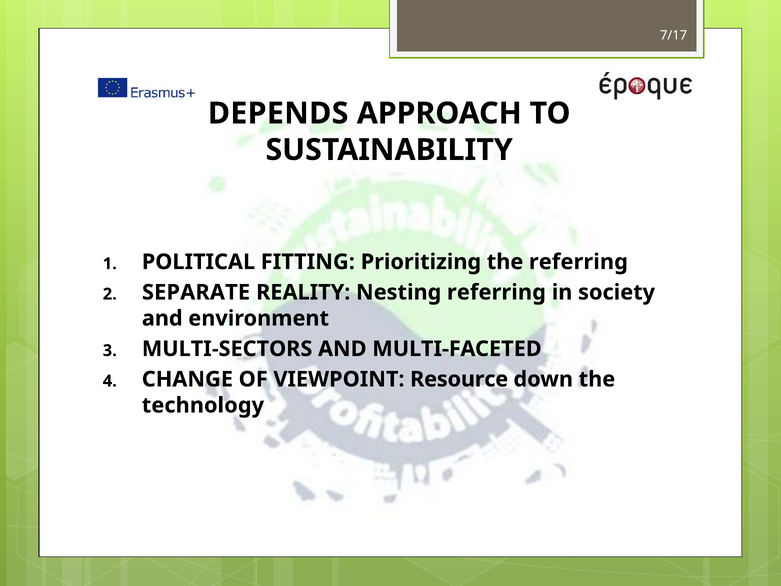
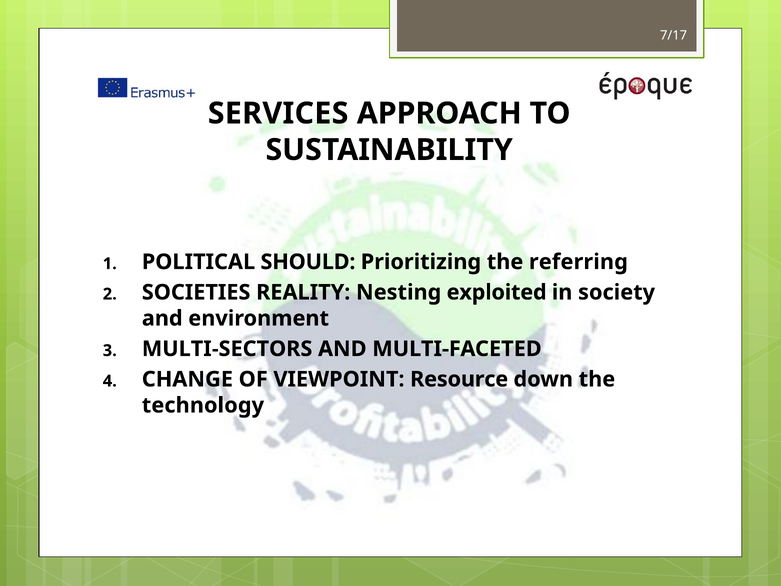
DEPENDS: DEPENDS -> SERVICES (278, 113)
FITTING: FITTING -> SHOULD (308, 262)
SEPARATE: SEPARATE -> SOCIETIES (196, 292)
Nesting referring: referring -> exploited (497, 292)
